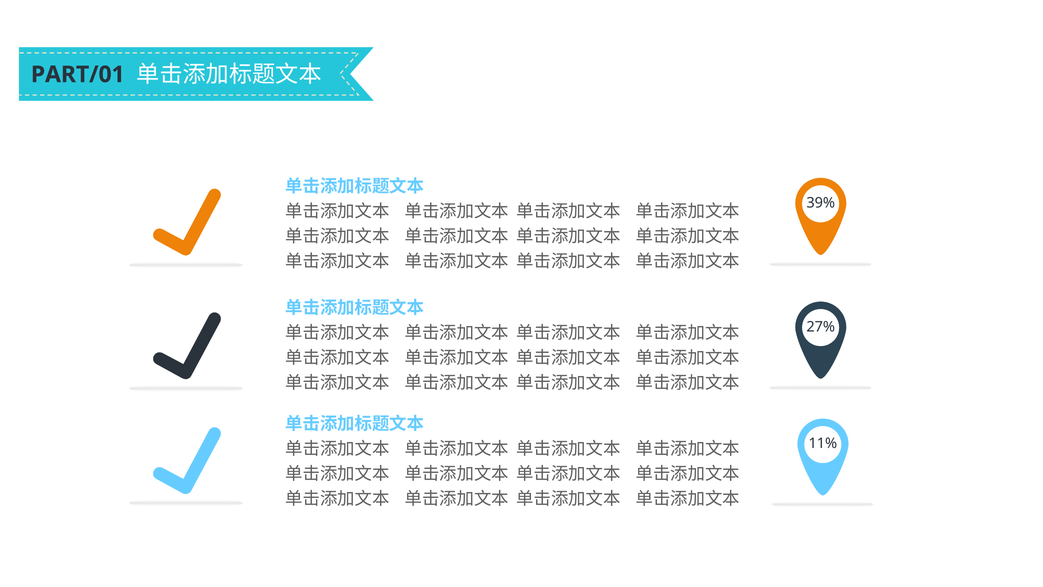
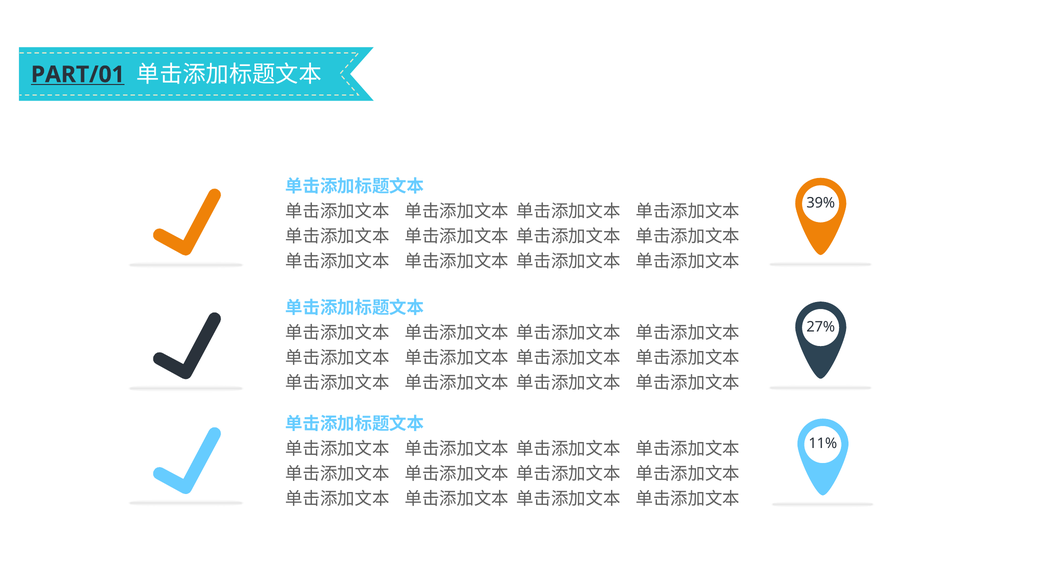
PART/01 underline: none -> present (78, 75)
